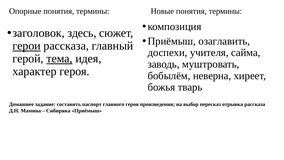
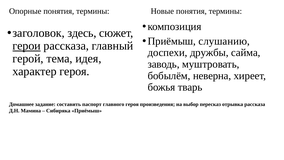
озаглавить: озаглавить -> слушанию (224, 41)
учителя: учителя -> дружбы (209, 53)
тема underline: present -> none (59, 59)
